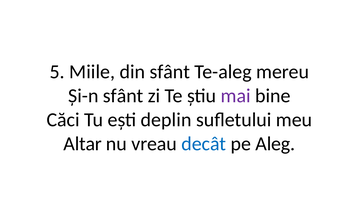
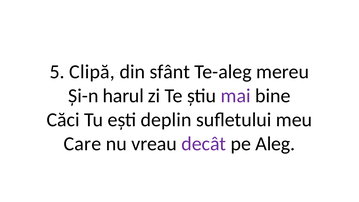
Miile: Miile -> Clipă (92, 72)
Și-n sfânt: sfânt -> harul (123, 96)
Altar: Altar -> Care (82, 144)
decât colour: blue -> purple (204, 144)
